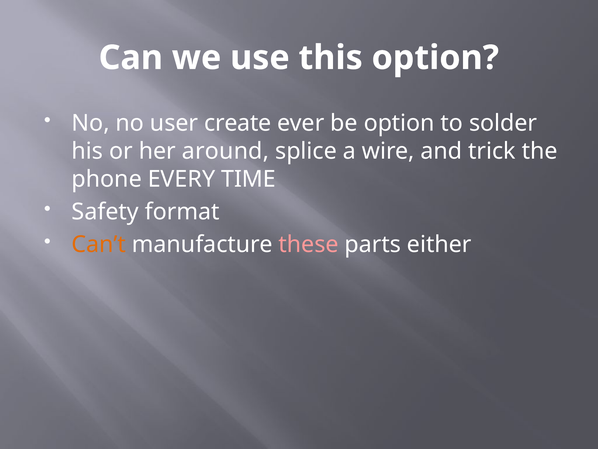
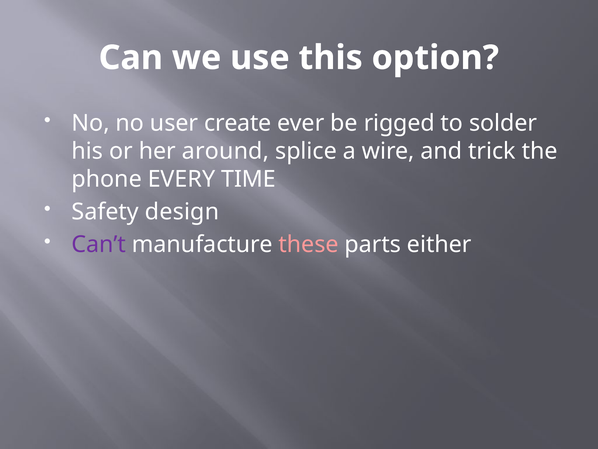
be option: option -> rigged (399, 123)
format: format -> design (182, 212)
Can’t colour: orange -> purple (99, 244)
